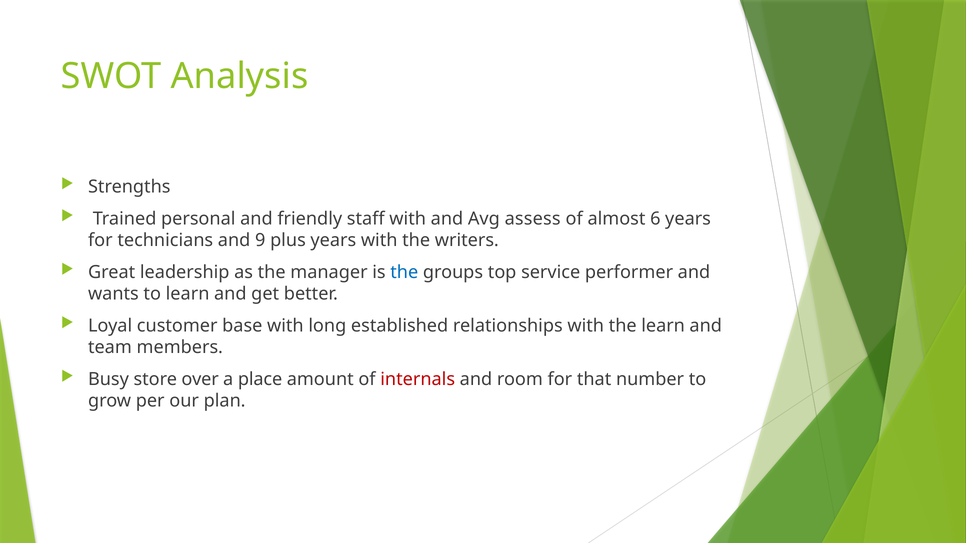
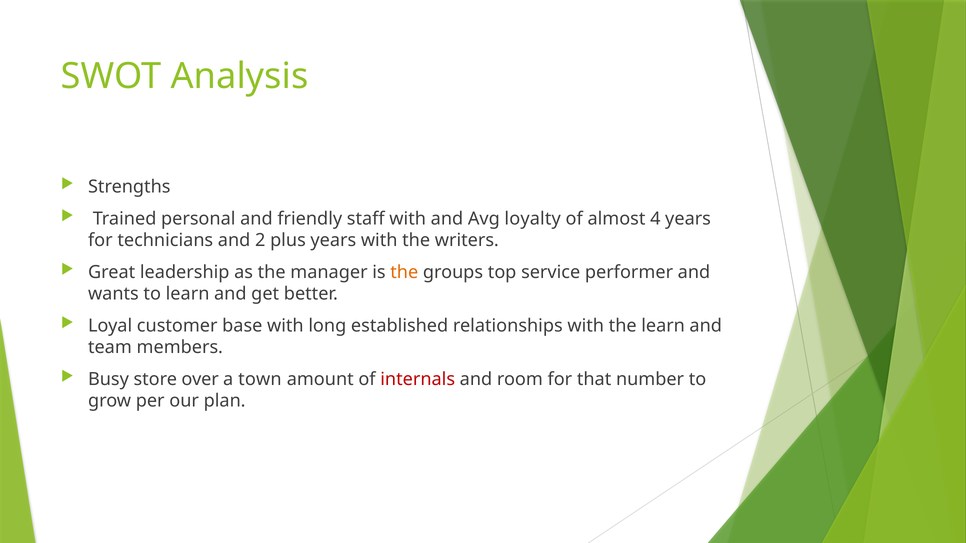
assess: assess -> loyalty (533, 219)
6: 6 -> 4 (655, 219)
9: 9 -> 2 (260, 240)
the colour: blue -> orange (404, 272)
place: place -> town (260, 379)
